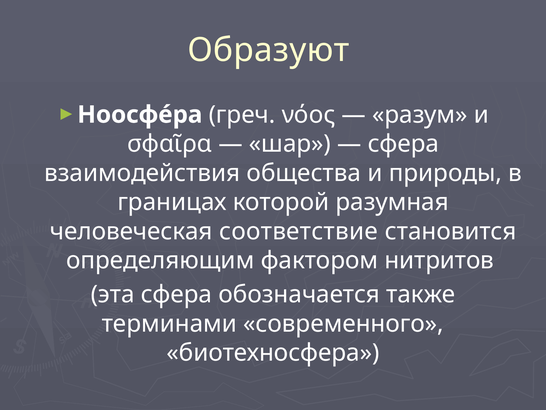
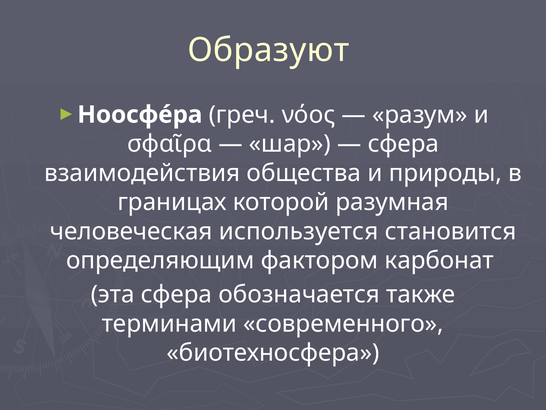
соответствие: соответствие -> используется (299, 231)
нитритов: нитритов -> карбонат (439, 260)
